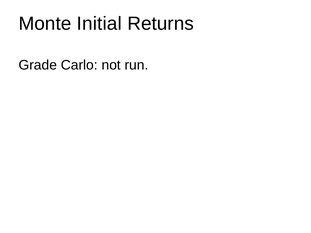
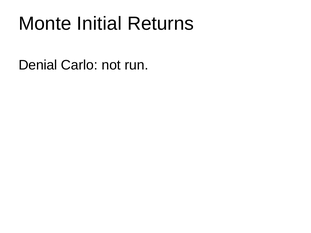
Grade: Grade -> Denial (38, 65)
